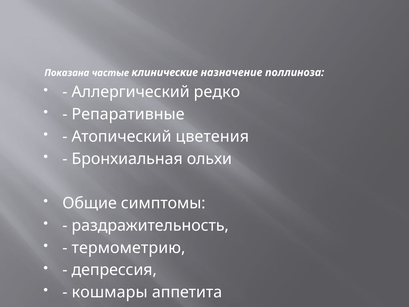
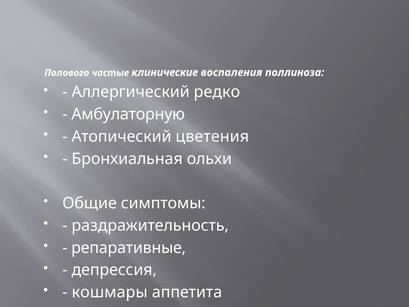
Показана: Показана -> Полового (67, 73)
назначение: назначение -> воспаления (231, 72)
Репаративные: Репаративные -> Амбулаторную (128, 114)
термометрию: термометрию -> репаративные (129, 248)
